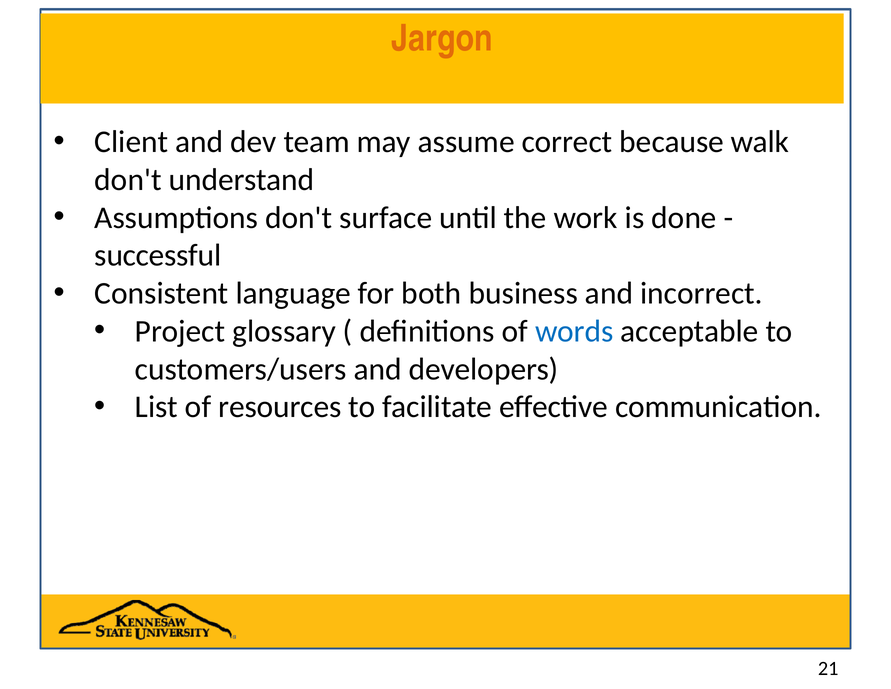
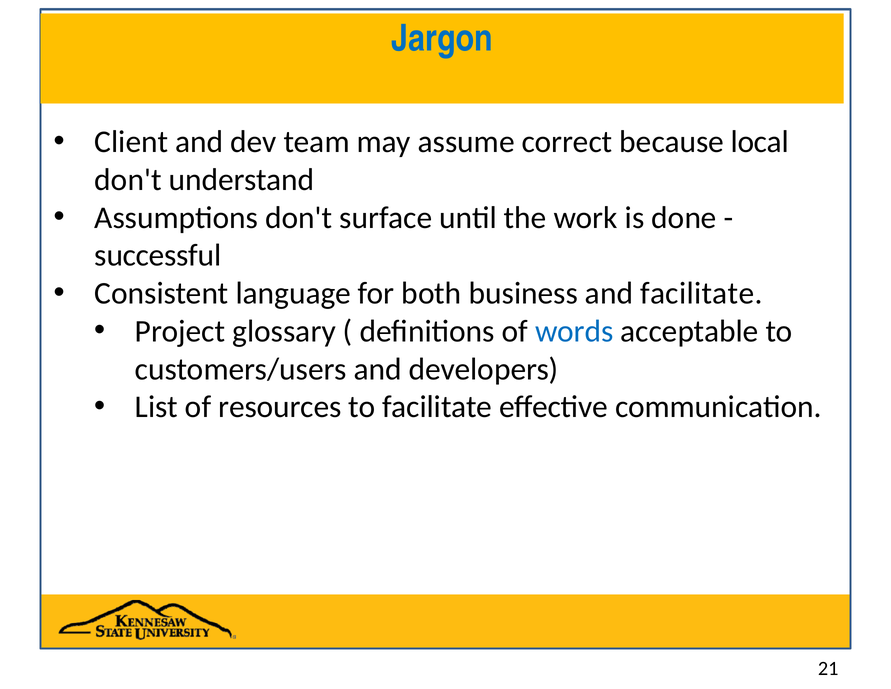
Jargon colour: orange -> blue (442, 38)
walk: walk -> local (760, 142)
and incorrect: incorrect -> facilitate (701, 293)
